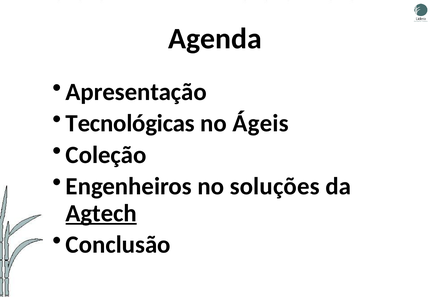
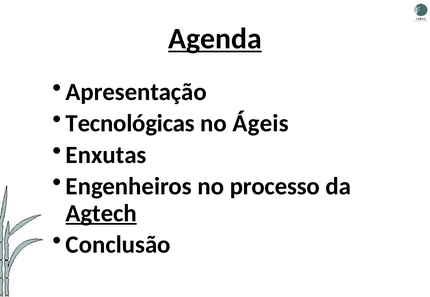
Agenda underline: none -> present (215, 39)
Coleção: Coleção -> Enxutas (106, 155)
soluções: soluções -> processo (275, 187)
